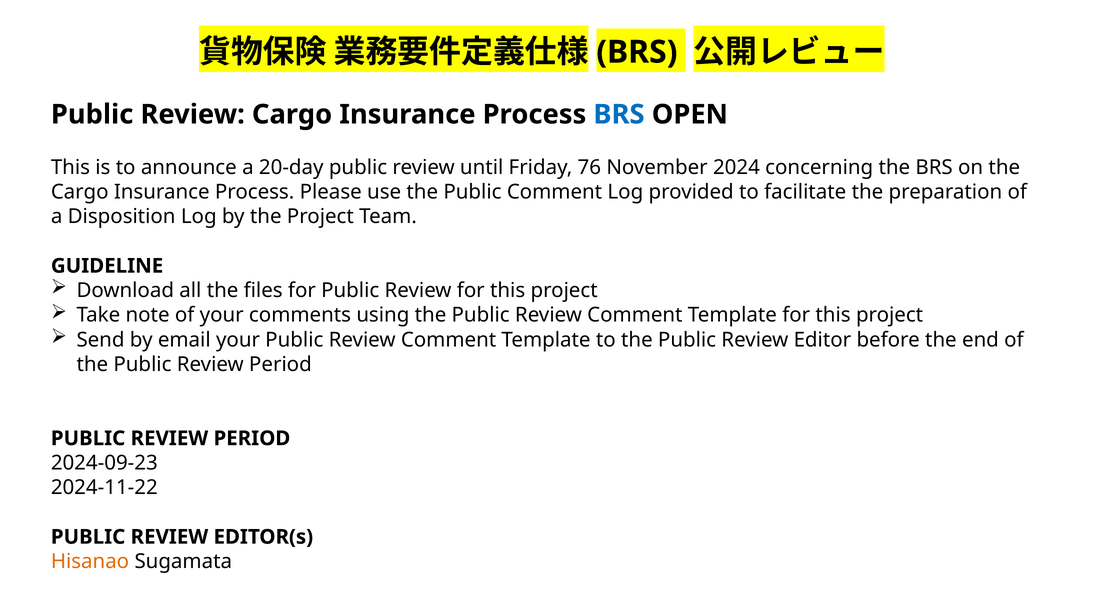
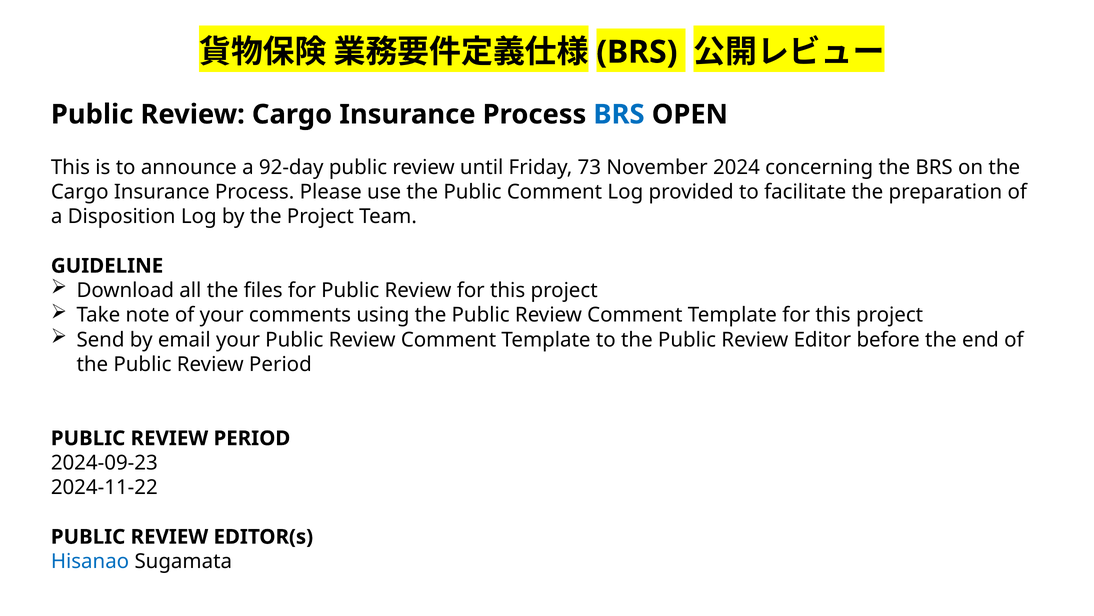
20-day: 20-day -> 92-day (291, 167)
76: 76 -> 73 (589, 167)
Hisanao colour: orange -> blue (90, 561)
